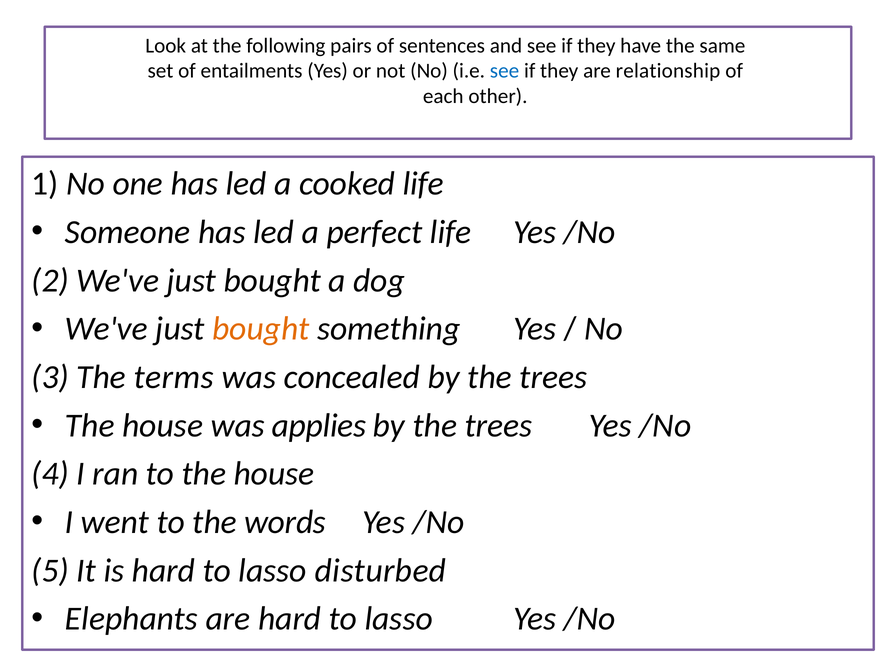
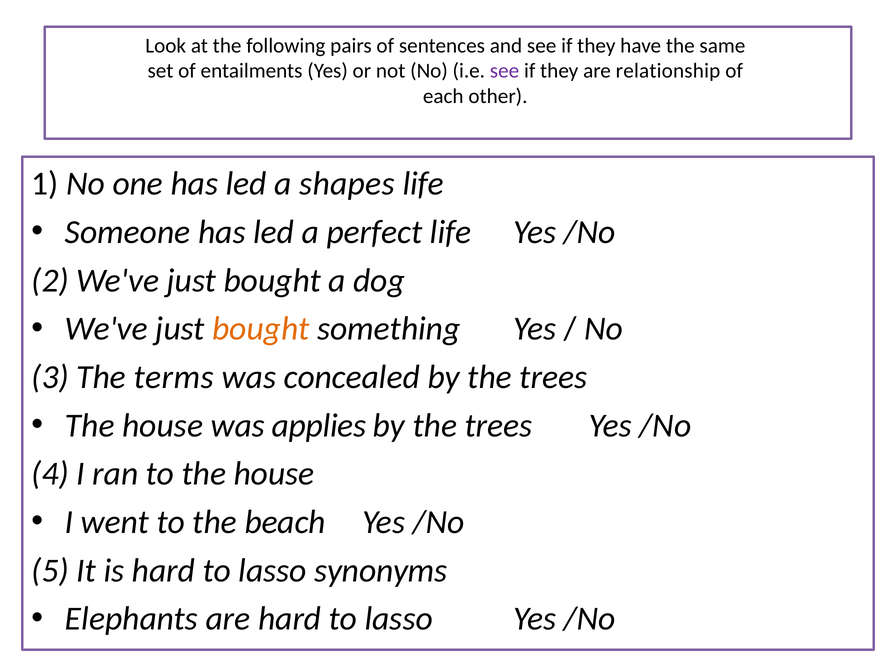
see colour: blue -> purple (505, 71)
cooked: cooked -> shapes (347, 184)
words: words -> beach (285, 522)
disturbed: disturbed -> synonyms (381, 570)
